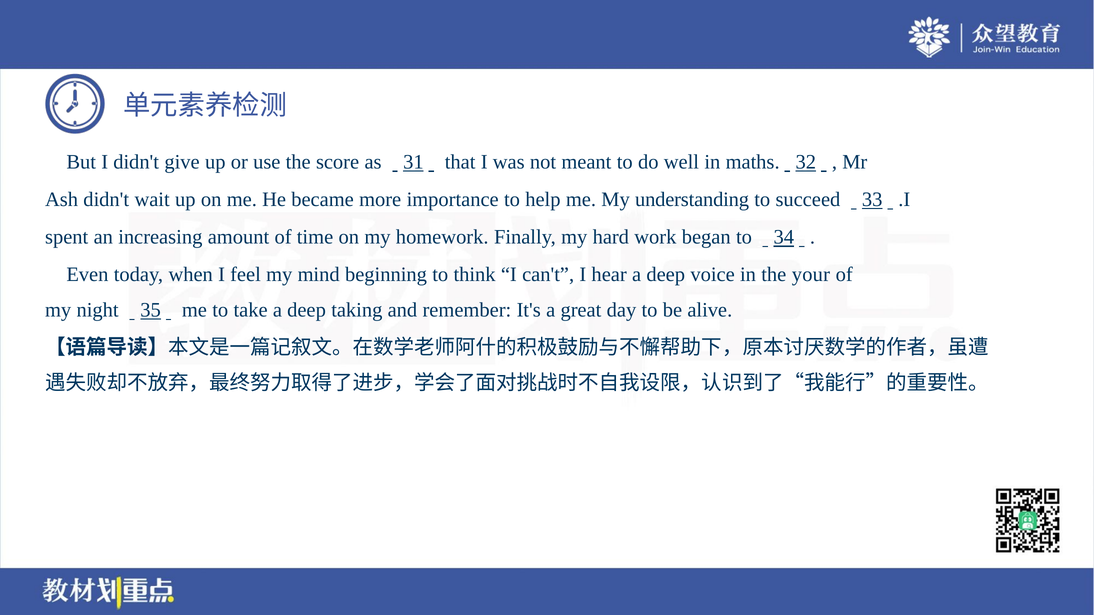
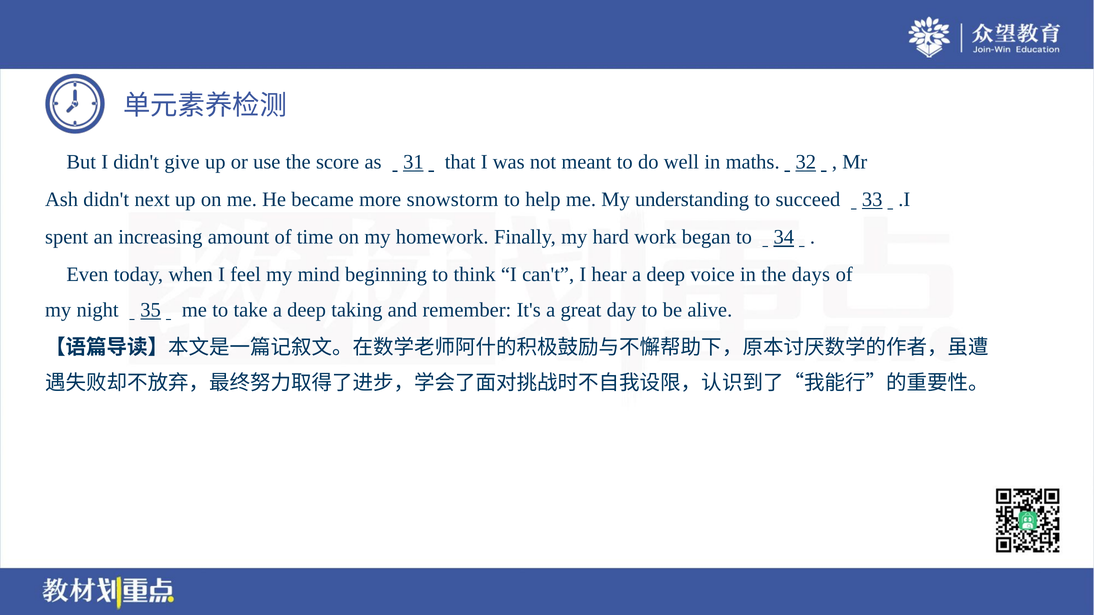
wait: wait -> next (152, 200)
importance: importance -> snowstorm (453, 200)
your: your -> days (811, 275)
